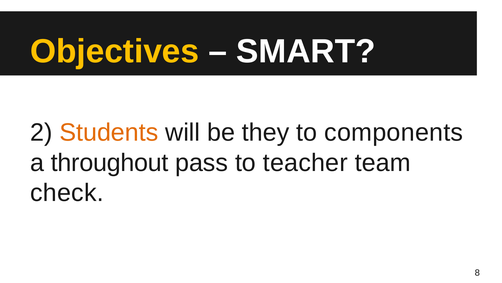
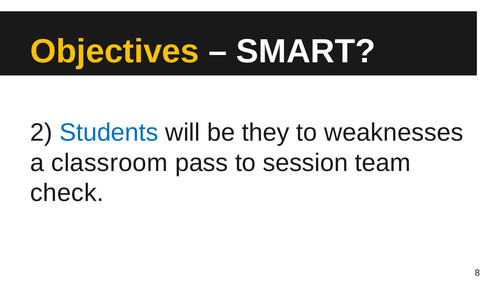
Students colour: orange -> blue (109, 132)
components: components -> weaknesses (394, 132)
throughout: throughout -> classroom (109, 162)
teacher: teacher -> session (305, 162)
